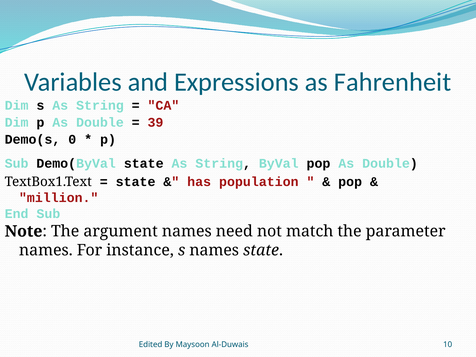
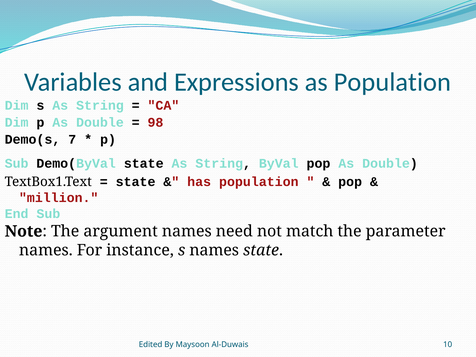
as Fahrenheit: Fahrenheit -> Population (393, 82)
39: 39 -> 98 (155, 122)
0: 0 -> 7 (72, 139)
